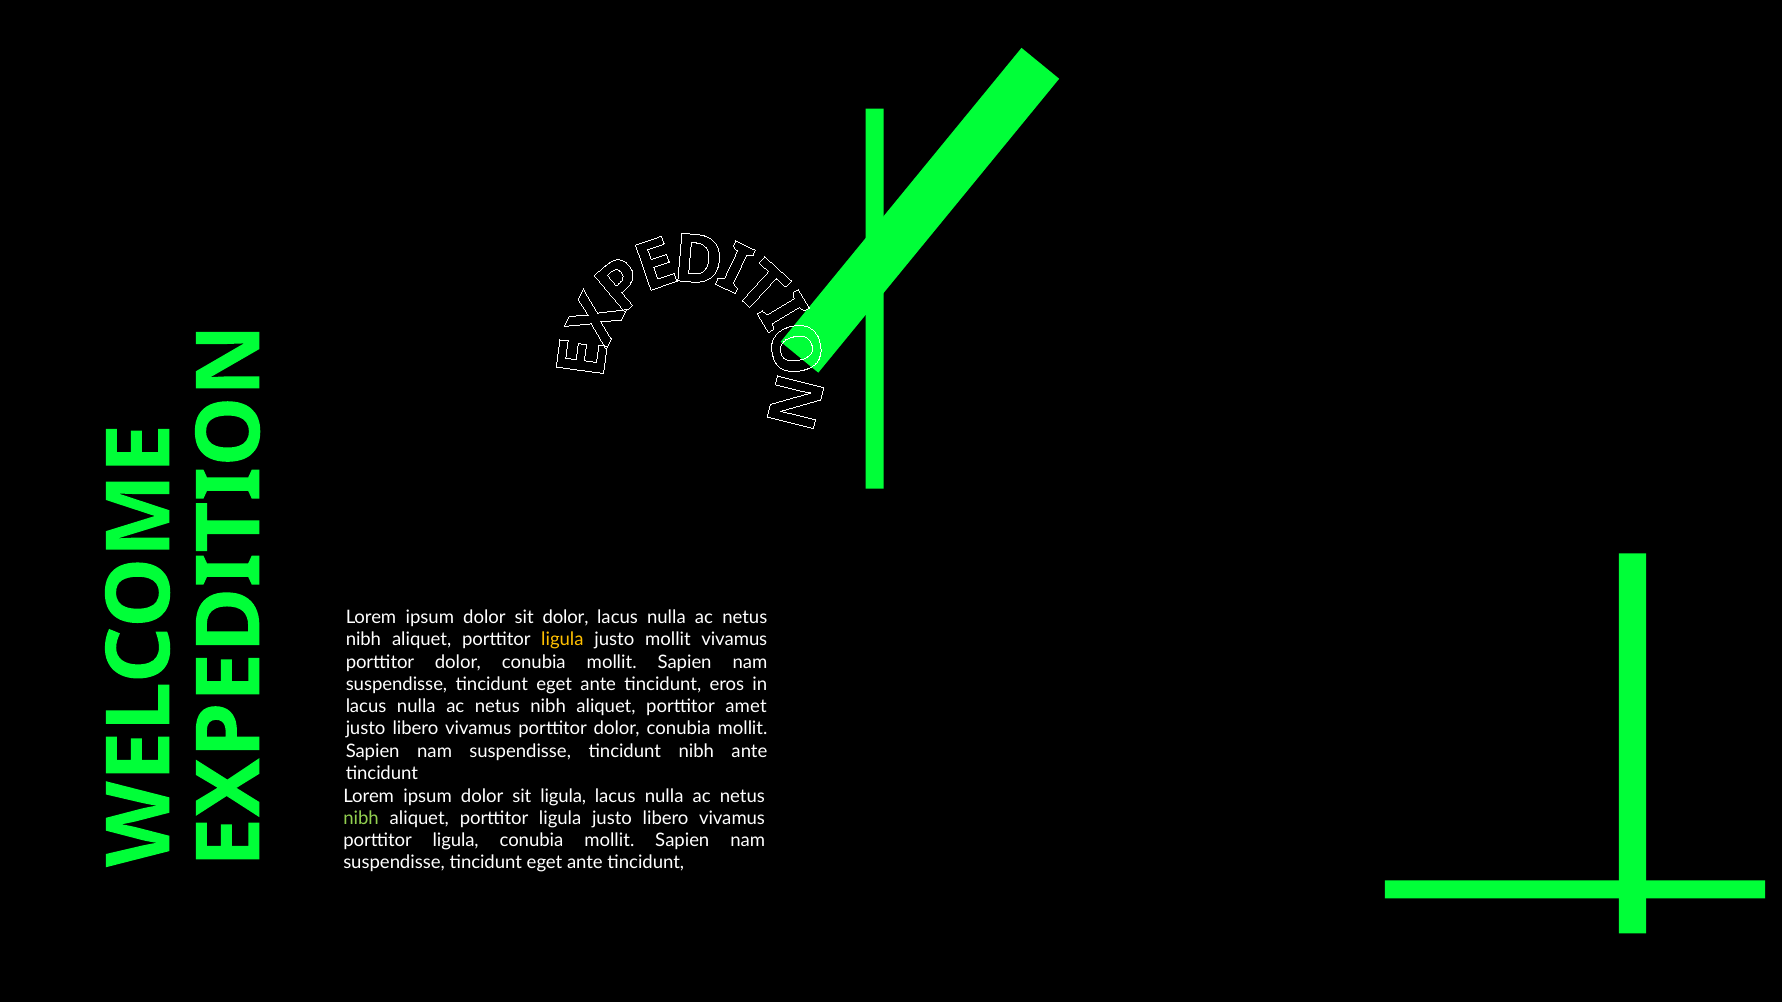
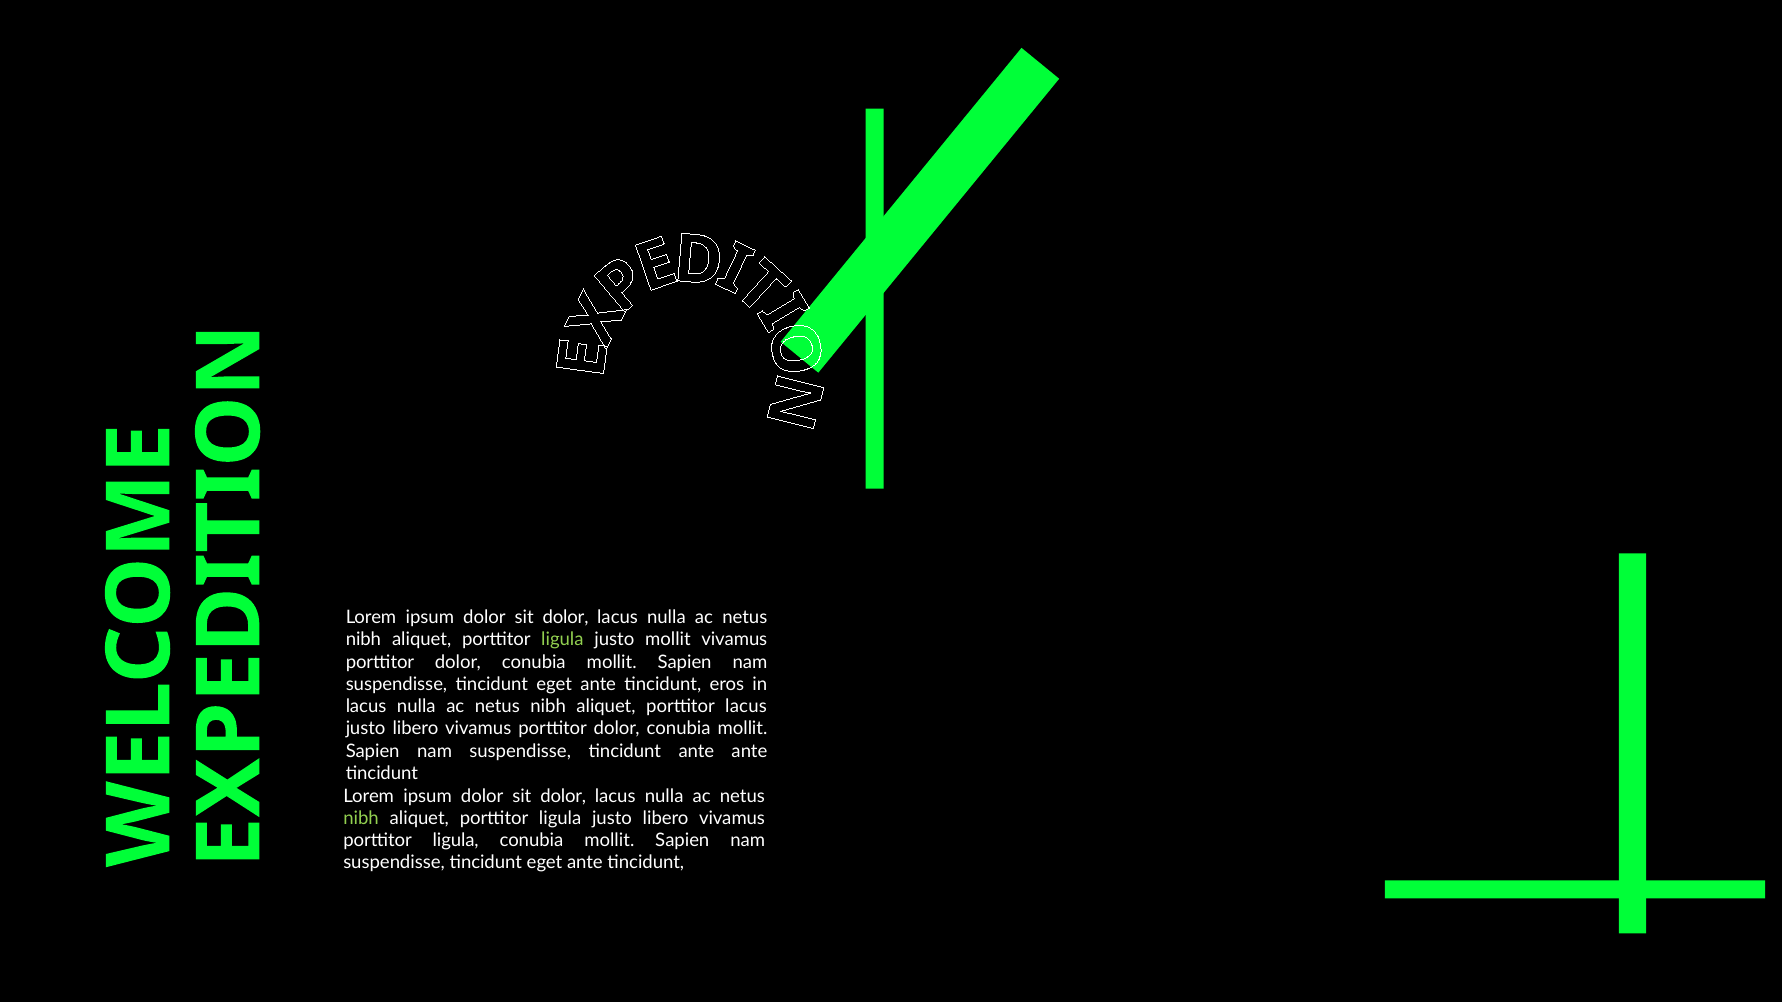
ligula colour: yellow -> light green (562, 640)
porttitor amet: amet -> lacus (746, 707)
tincidunt nibh: nibh -> ante (696, 751)
ligula: ligula -> dolor (563, 796)
